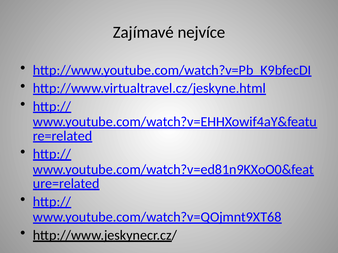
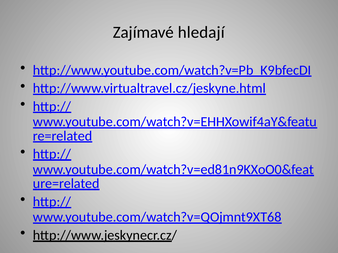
nejvíce: nejvíce -> hledají (201, 32)
